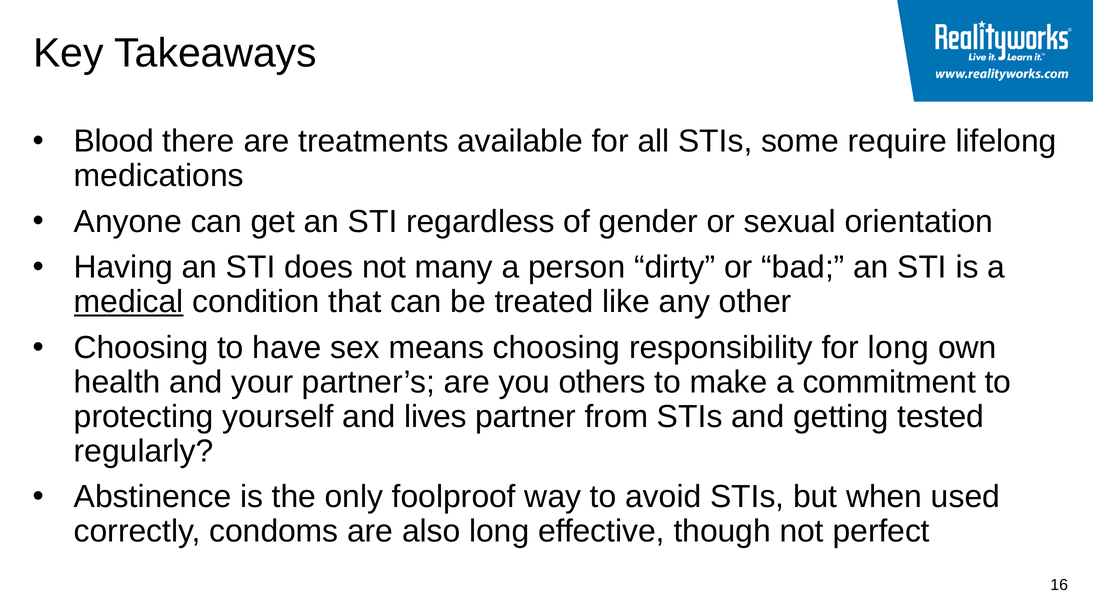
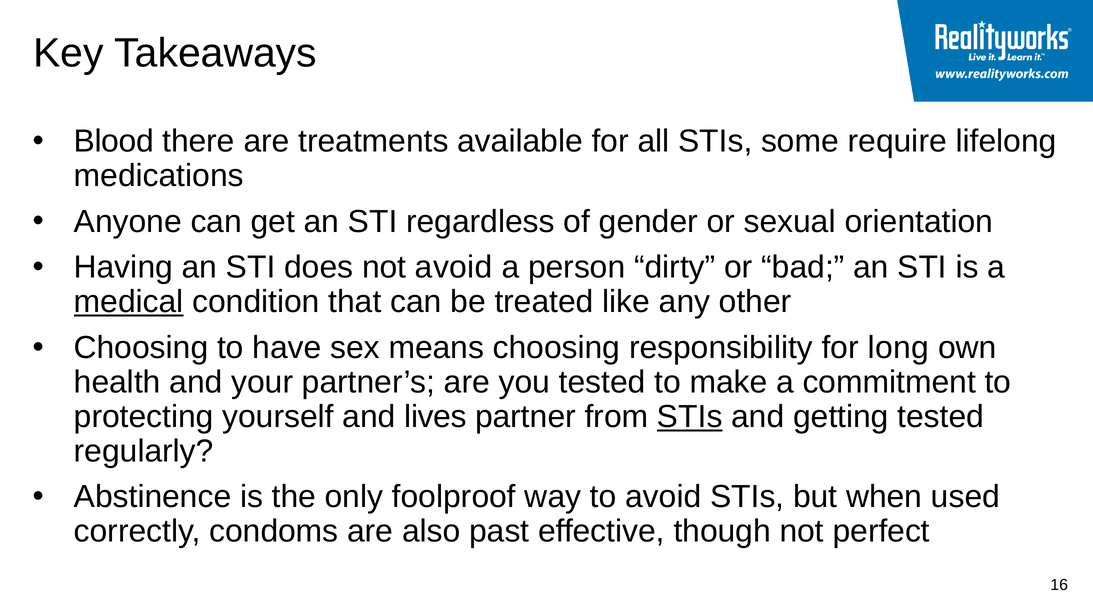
not many: many -> avoid (454, 267)
you others: others -> tested (602, 382)
STIs underline: none -> present (690, 417)
also long: long -> past (499, 531)
